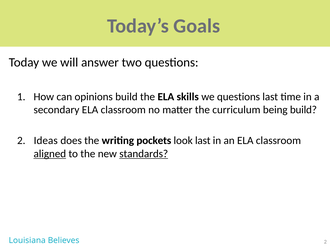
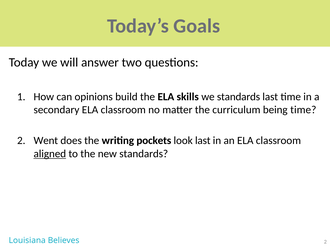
we questions: questions -> standards (239, 97)
being build: build -> time (303, 110)
Ideas: Ideas -> Went (46, 141)
standards underline: present -> none (144, 154)
